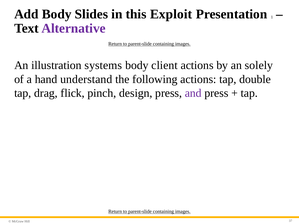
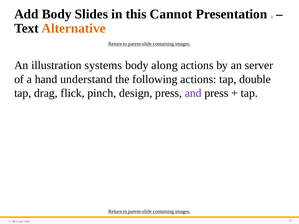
Exploit: Exploit -> Cannot (171, 14)
Alternative colour: purple -> orange (74, 28)
client: client -> along (165, 65)
solely: solely -> server (259, 65)
